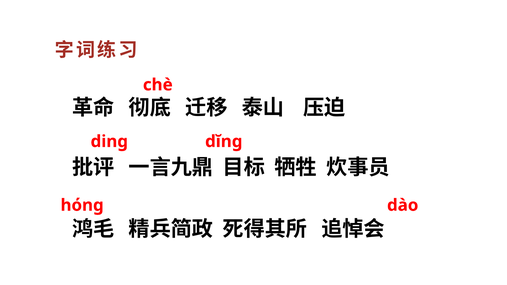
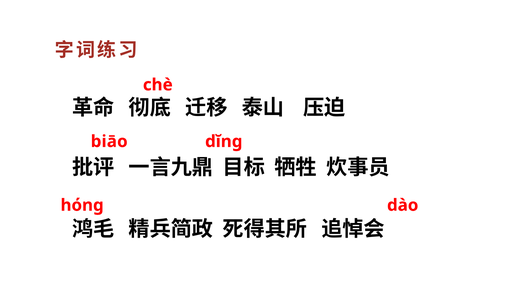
dinɡ: dinɡ -> biāo (109, 142)
